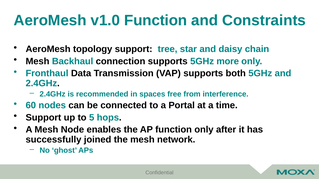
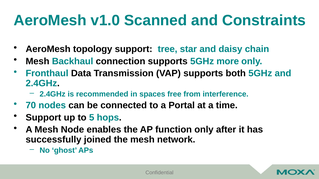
v1.0 Function: Function -> Scanned (156, 21)
60: 60 -> 70 (31, 106)
